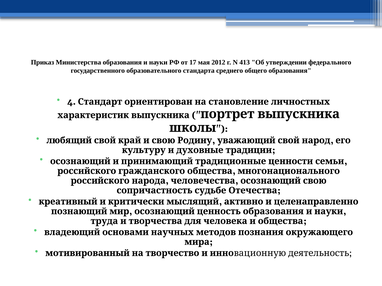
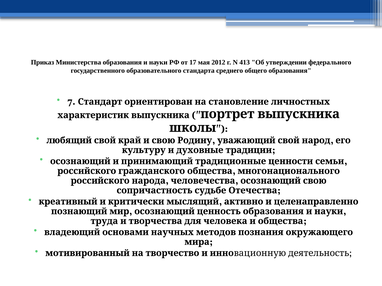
4: 4 -> 7 (71, 102)
